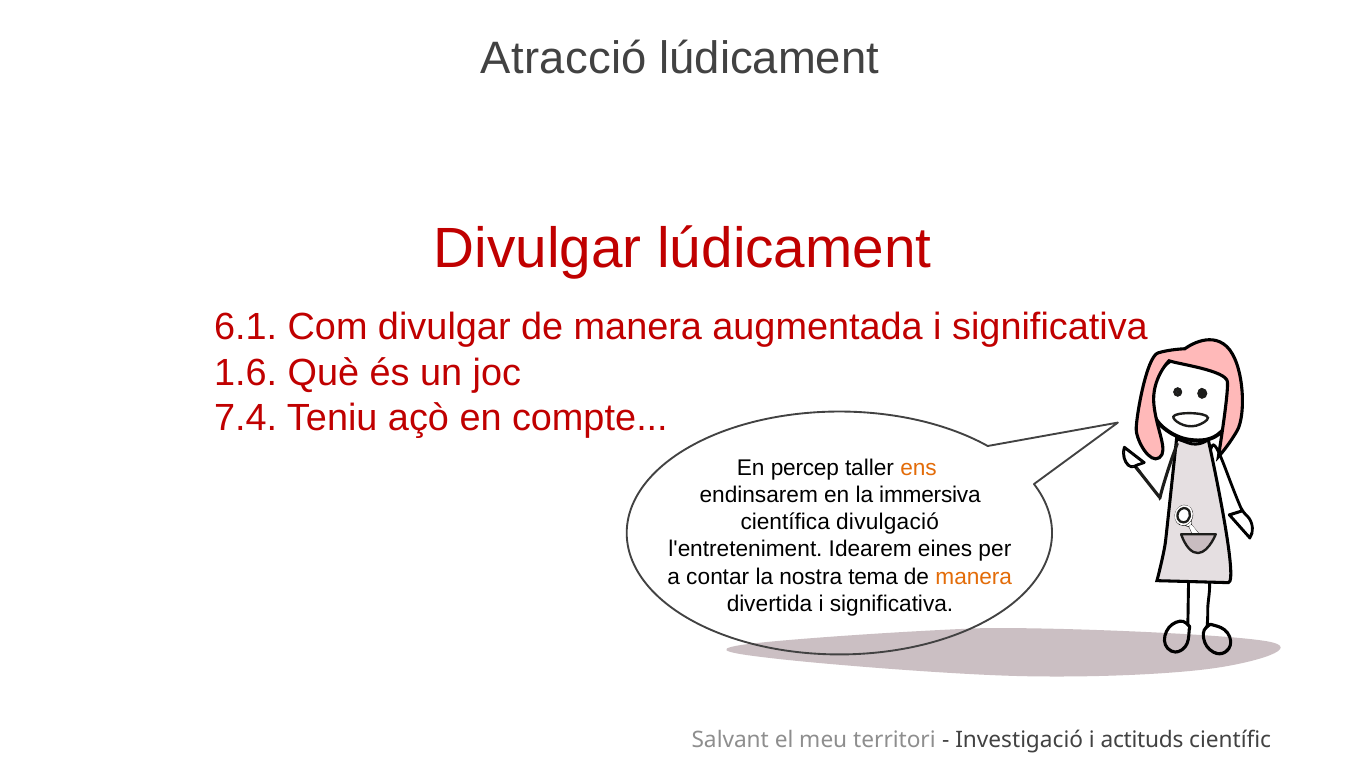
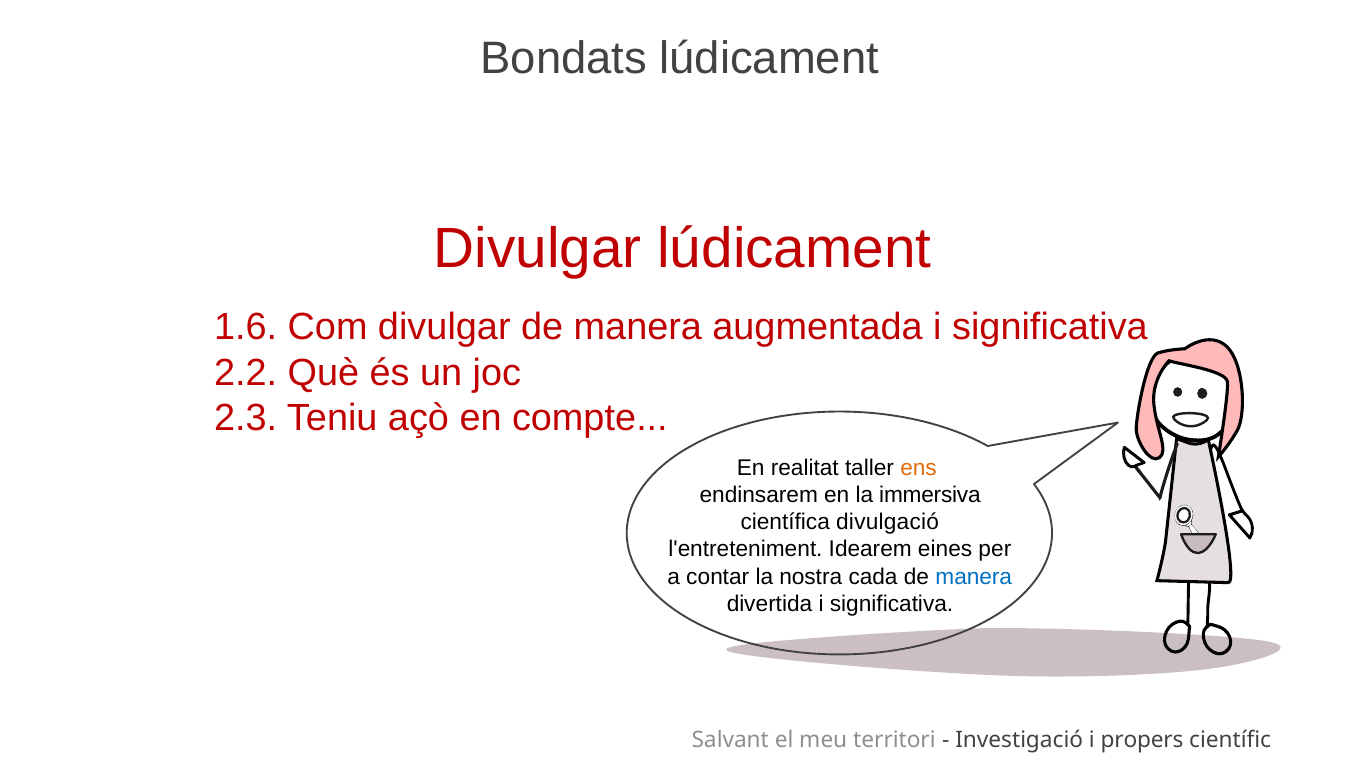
Atracció: Atracció -> Bondats (564, 58)
6.1: 6.1 -> 1.6 (246, 327)
1.6: 1.6 -> 2.2 (246, 372)
7.4: 7.4 -> 2.3 (246, 418)
percep: percep -> realitat (805, 467)
tema: tema -> cada (873, 576)
manera colour: orange -> blue (974, 576)
actituds: actituds -> propers (1142, 740)
